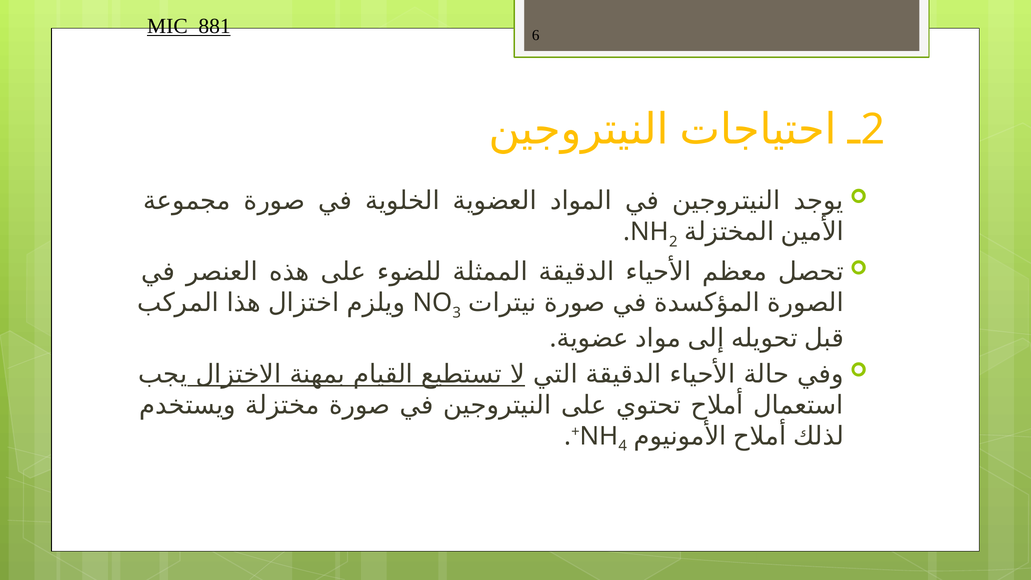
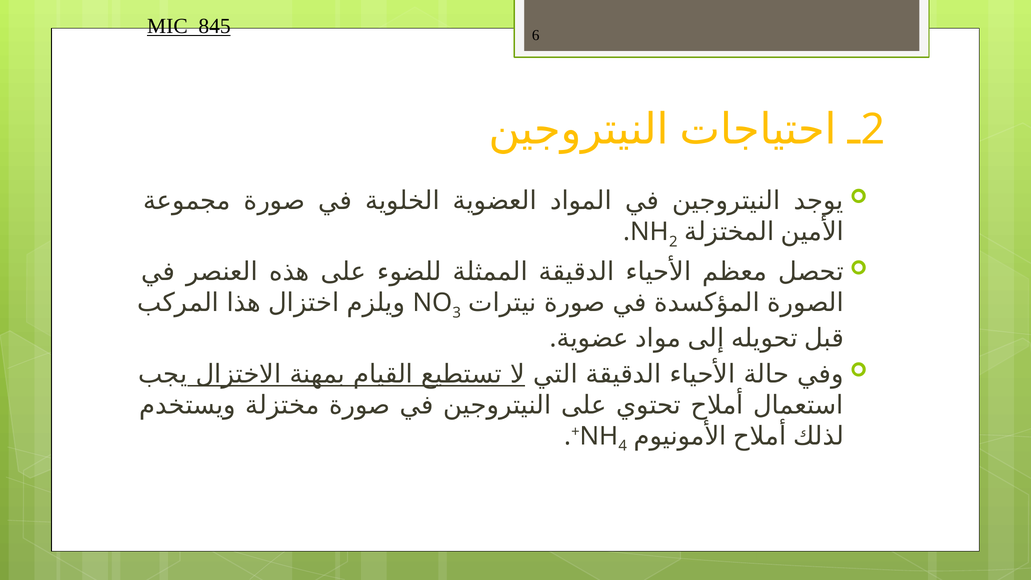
881: 881 -> 845 (215, 26)
